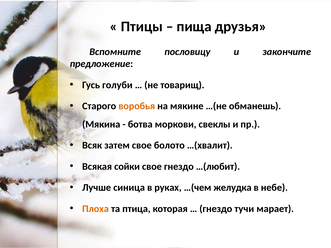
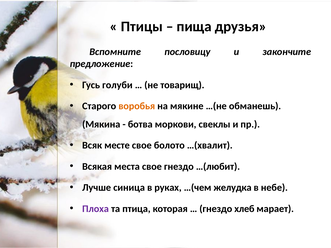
затем: затем -> месте (117, 145)
сойки: сойки -> места (127, 167)
Плоха colour: orange -> purple (96, 209)
тучи: тучи -> хлеб (244, 209)
